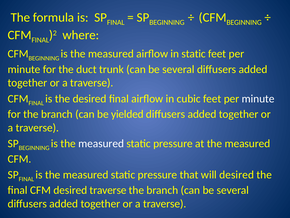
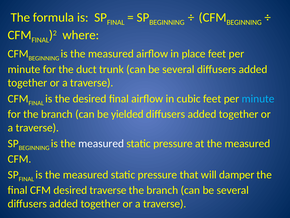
in static: static -> place (194, 54)
minute colour: white -> light blue (258, 98)
will desired: desired -> damper (237, 174)
